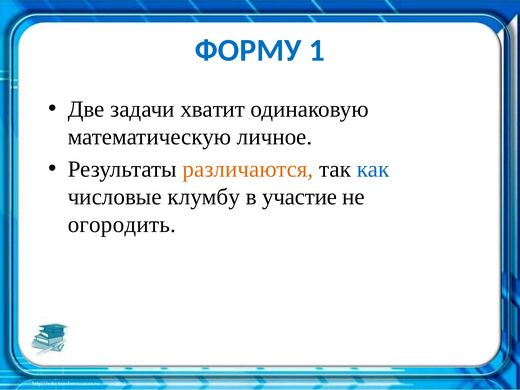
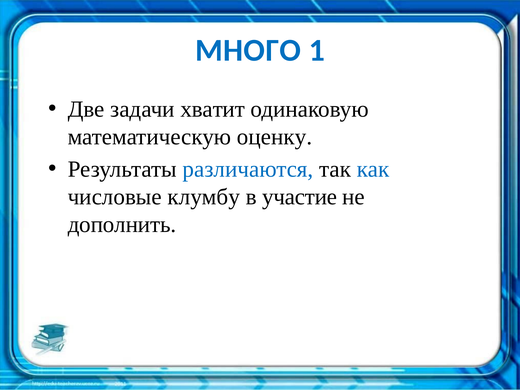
ФОРМУ: ФОРМУ -> МНОГО (248, 50)
личное: личное -> оценку (275, 137)
различаются colour: orange -> blue (248, 169)
огородить: огородить -> дополнить (122, 225)
